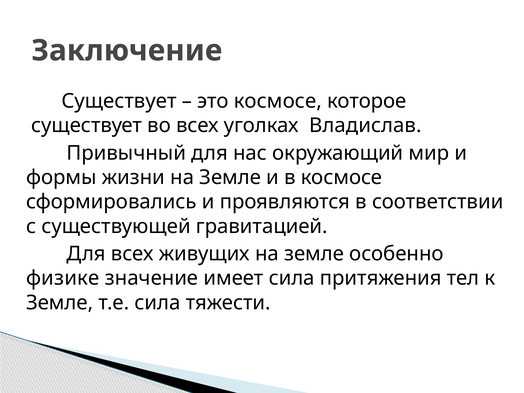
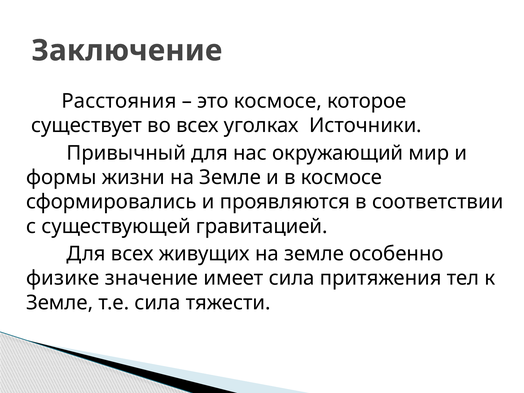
Существует: Существует -> Расстояния (119, 101)
Владислав: Владислав -> Источники (365, 126)
